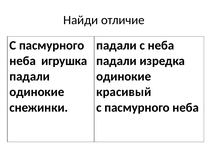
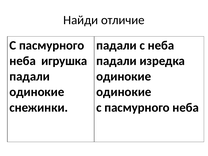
красивый: красивый -> одинокие (124, 92)
